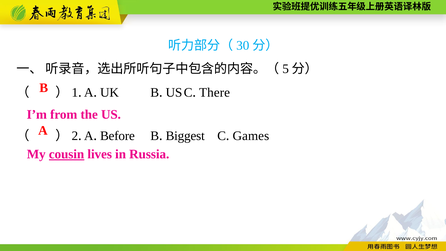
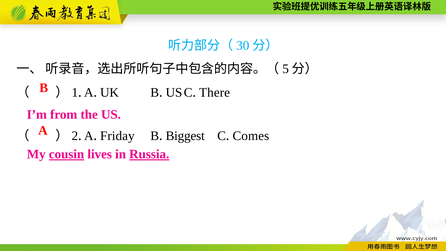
Before: Before -> Friday (117, 136)
Games: Games -> Comes (251, 136)
Russia underline: none -> present (149, 154)
